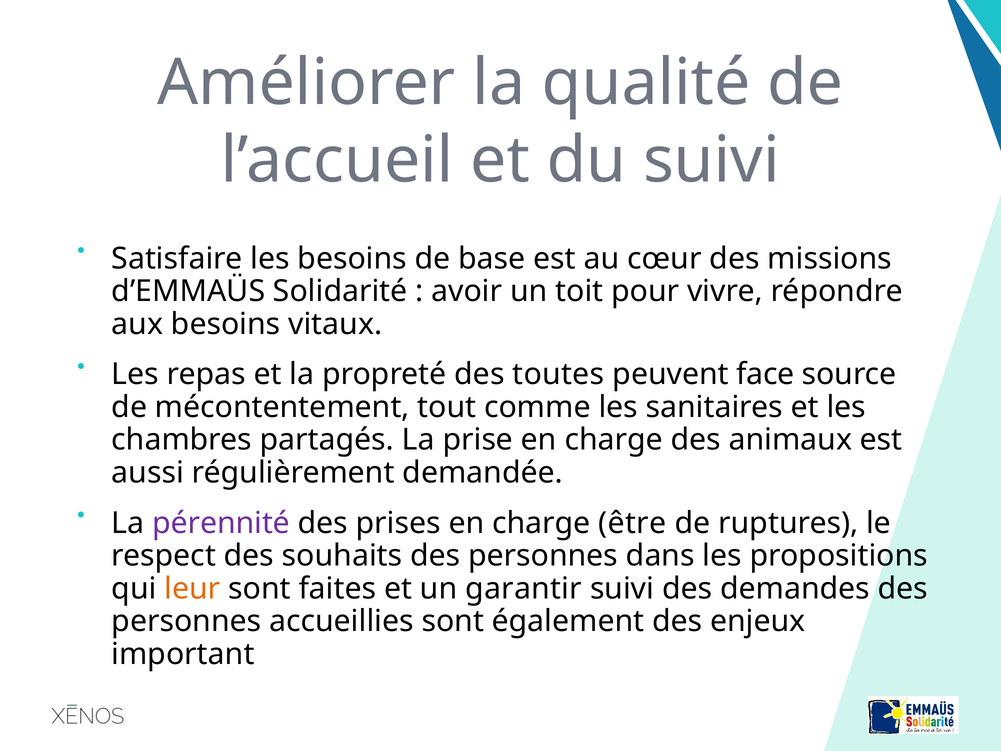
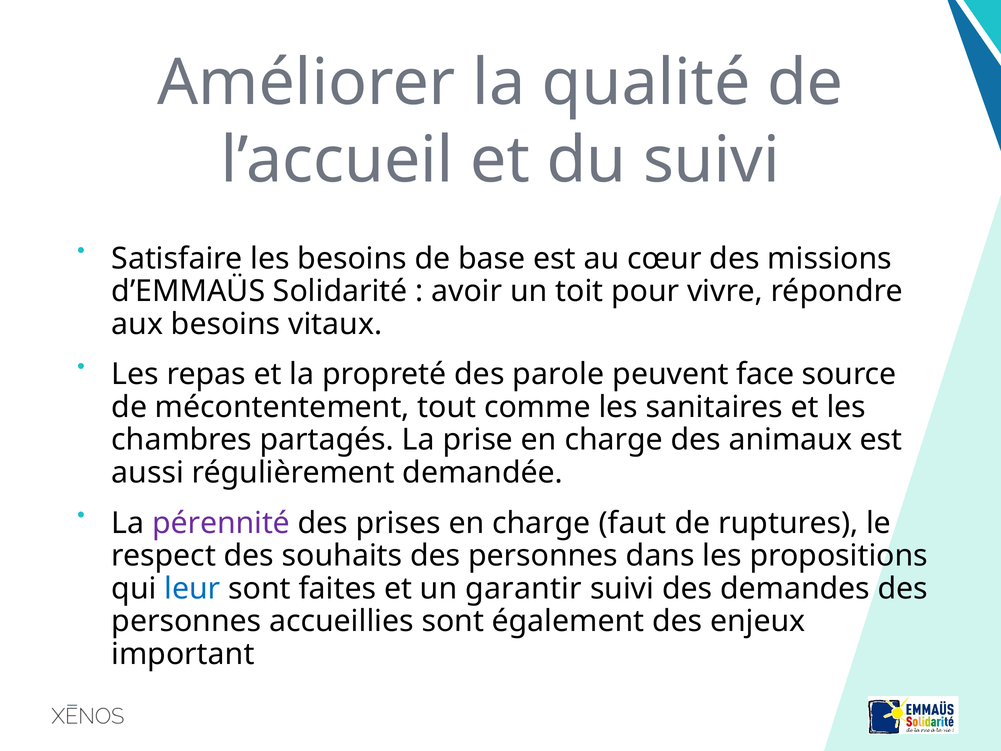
toutes: toutes -> parole (558, 374)
être: être -> faut (632, 523)
leur colour: orange -> blue (192, 588)
